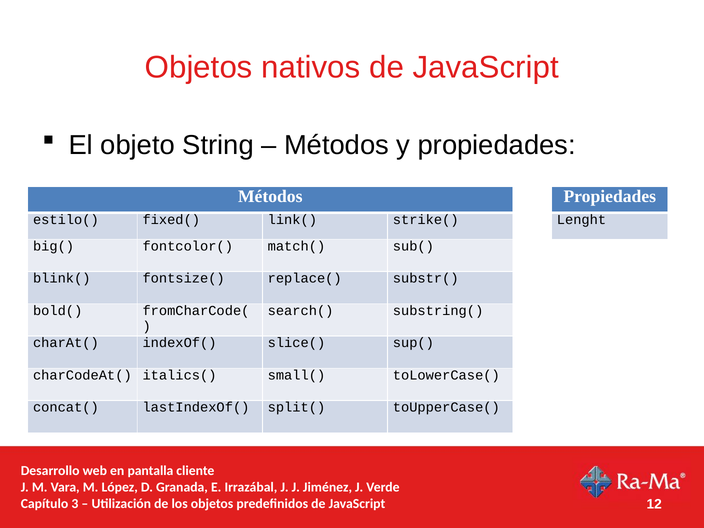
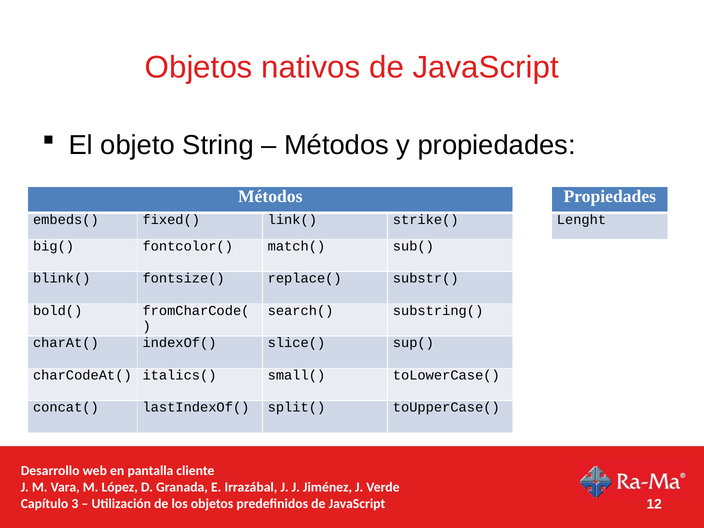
estilo(: estilo( -> embeds( (66, 220)
